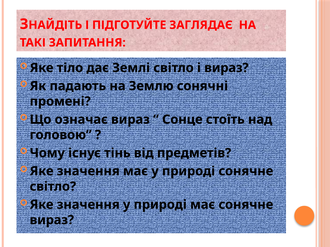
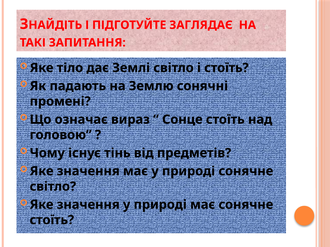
і вираз: вираз -> стоїть (226, 68)
вираз: вираз -> стоїть (52, 220)
